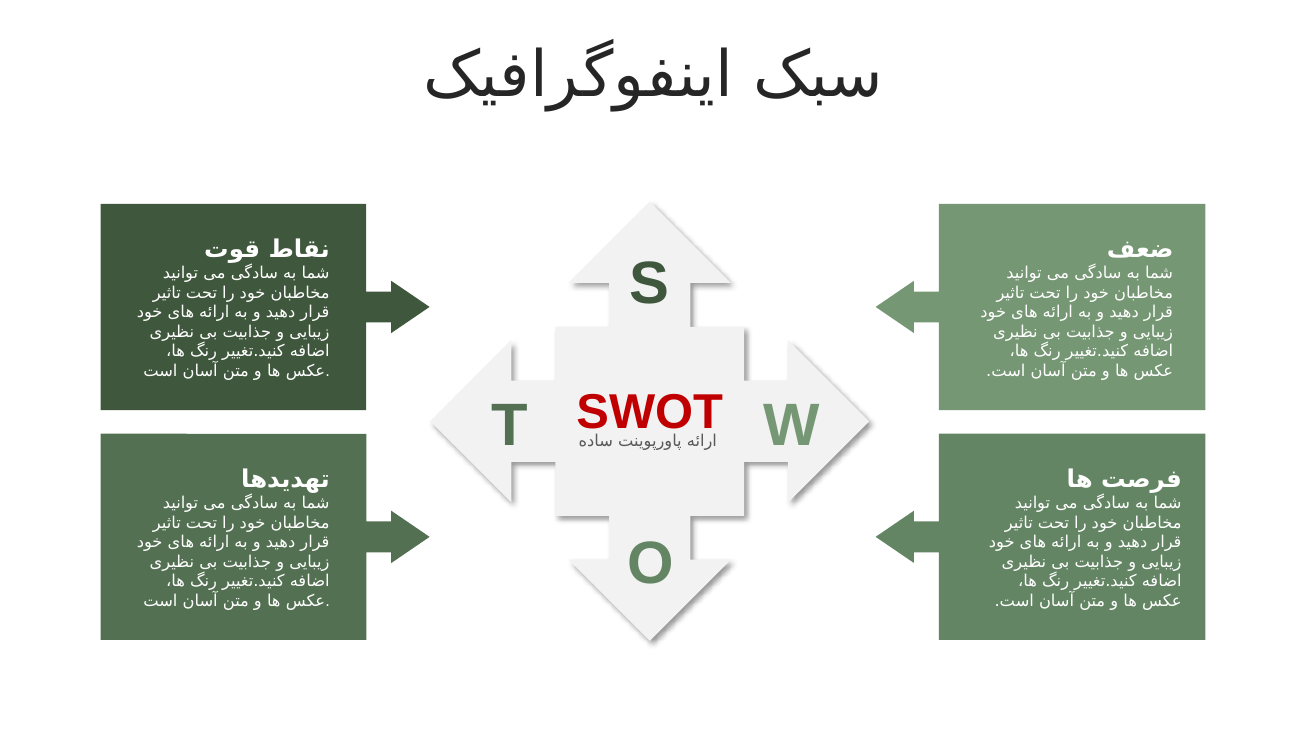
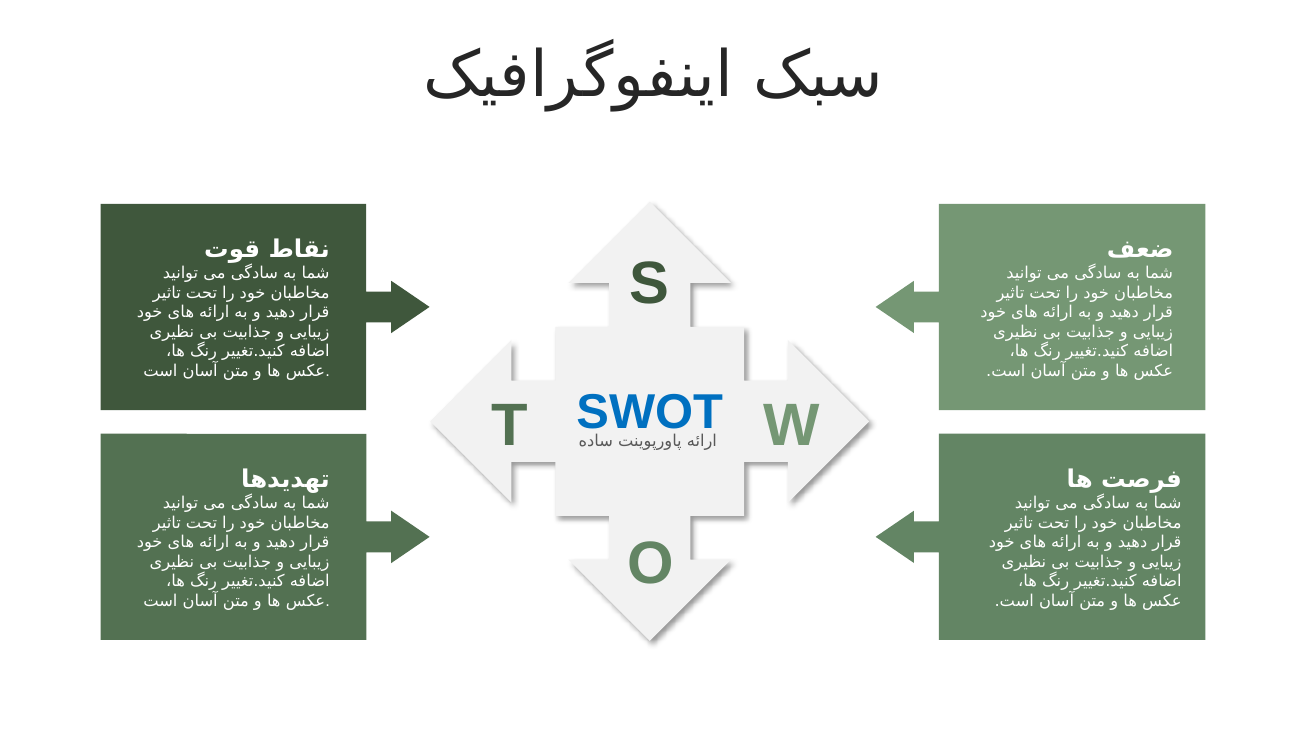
SWOT colour: red -> blue (650, 412)
